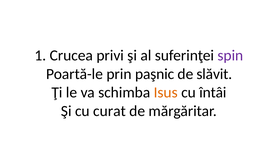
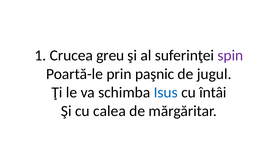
privi: privi -> greu (110, 56)
slăvit: slăvit -> jugul (214, 74)
Isus colour: orange -> blue (166, 93)
curat: curat -> calea (109, 111)
